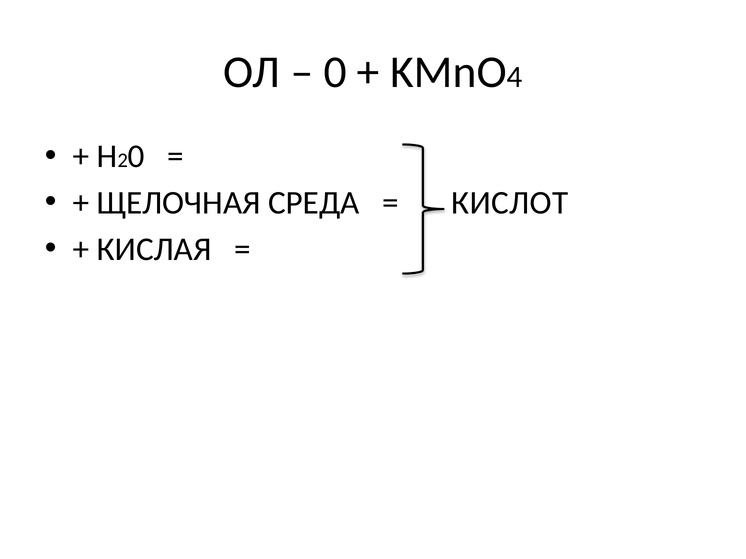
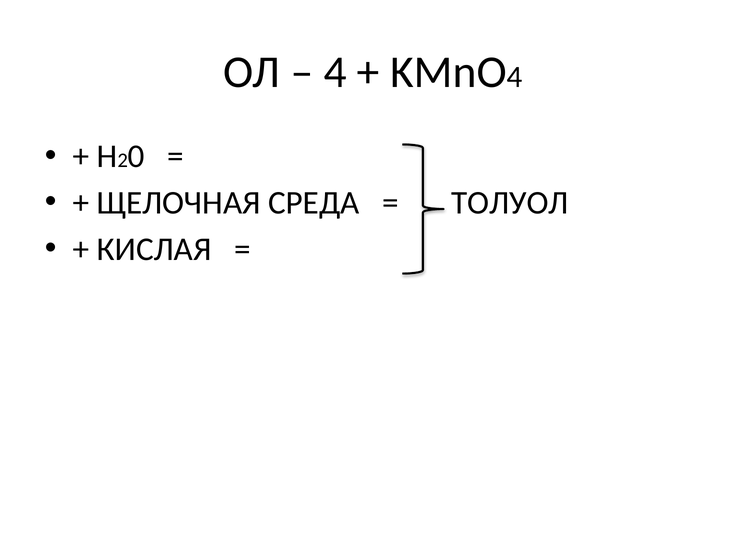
0: 0 -> 4 (335, 72)
КИСЛОТ: КИСЛОТ -> ТОЛУОЛ (510, 203)
